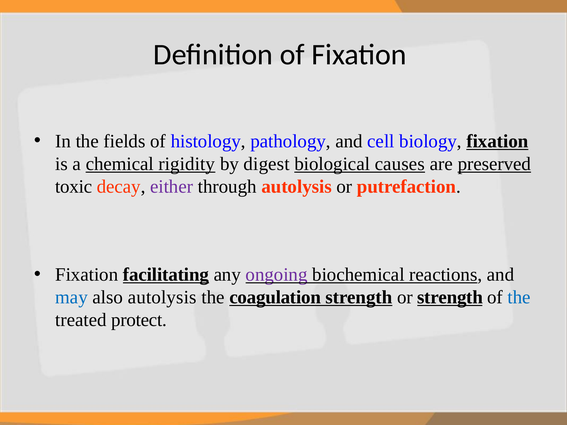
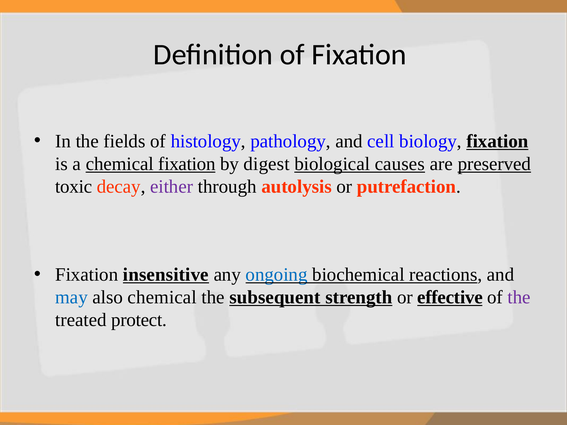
chemical rigidity: rigidity -> fixation (187, 164)
facilitating: facilitating -> insensitive (166, 275)
ongoing colour: purple -> blue (277, 275)
also autolysis: autolysis -> chemical (162, 297)
coagulation: coagulation -> subsequent (275, 297)
or strength: strength -> effective (450, 297)
the colour: blue -> purple (519, 297)
